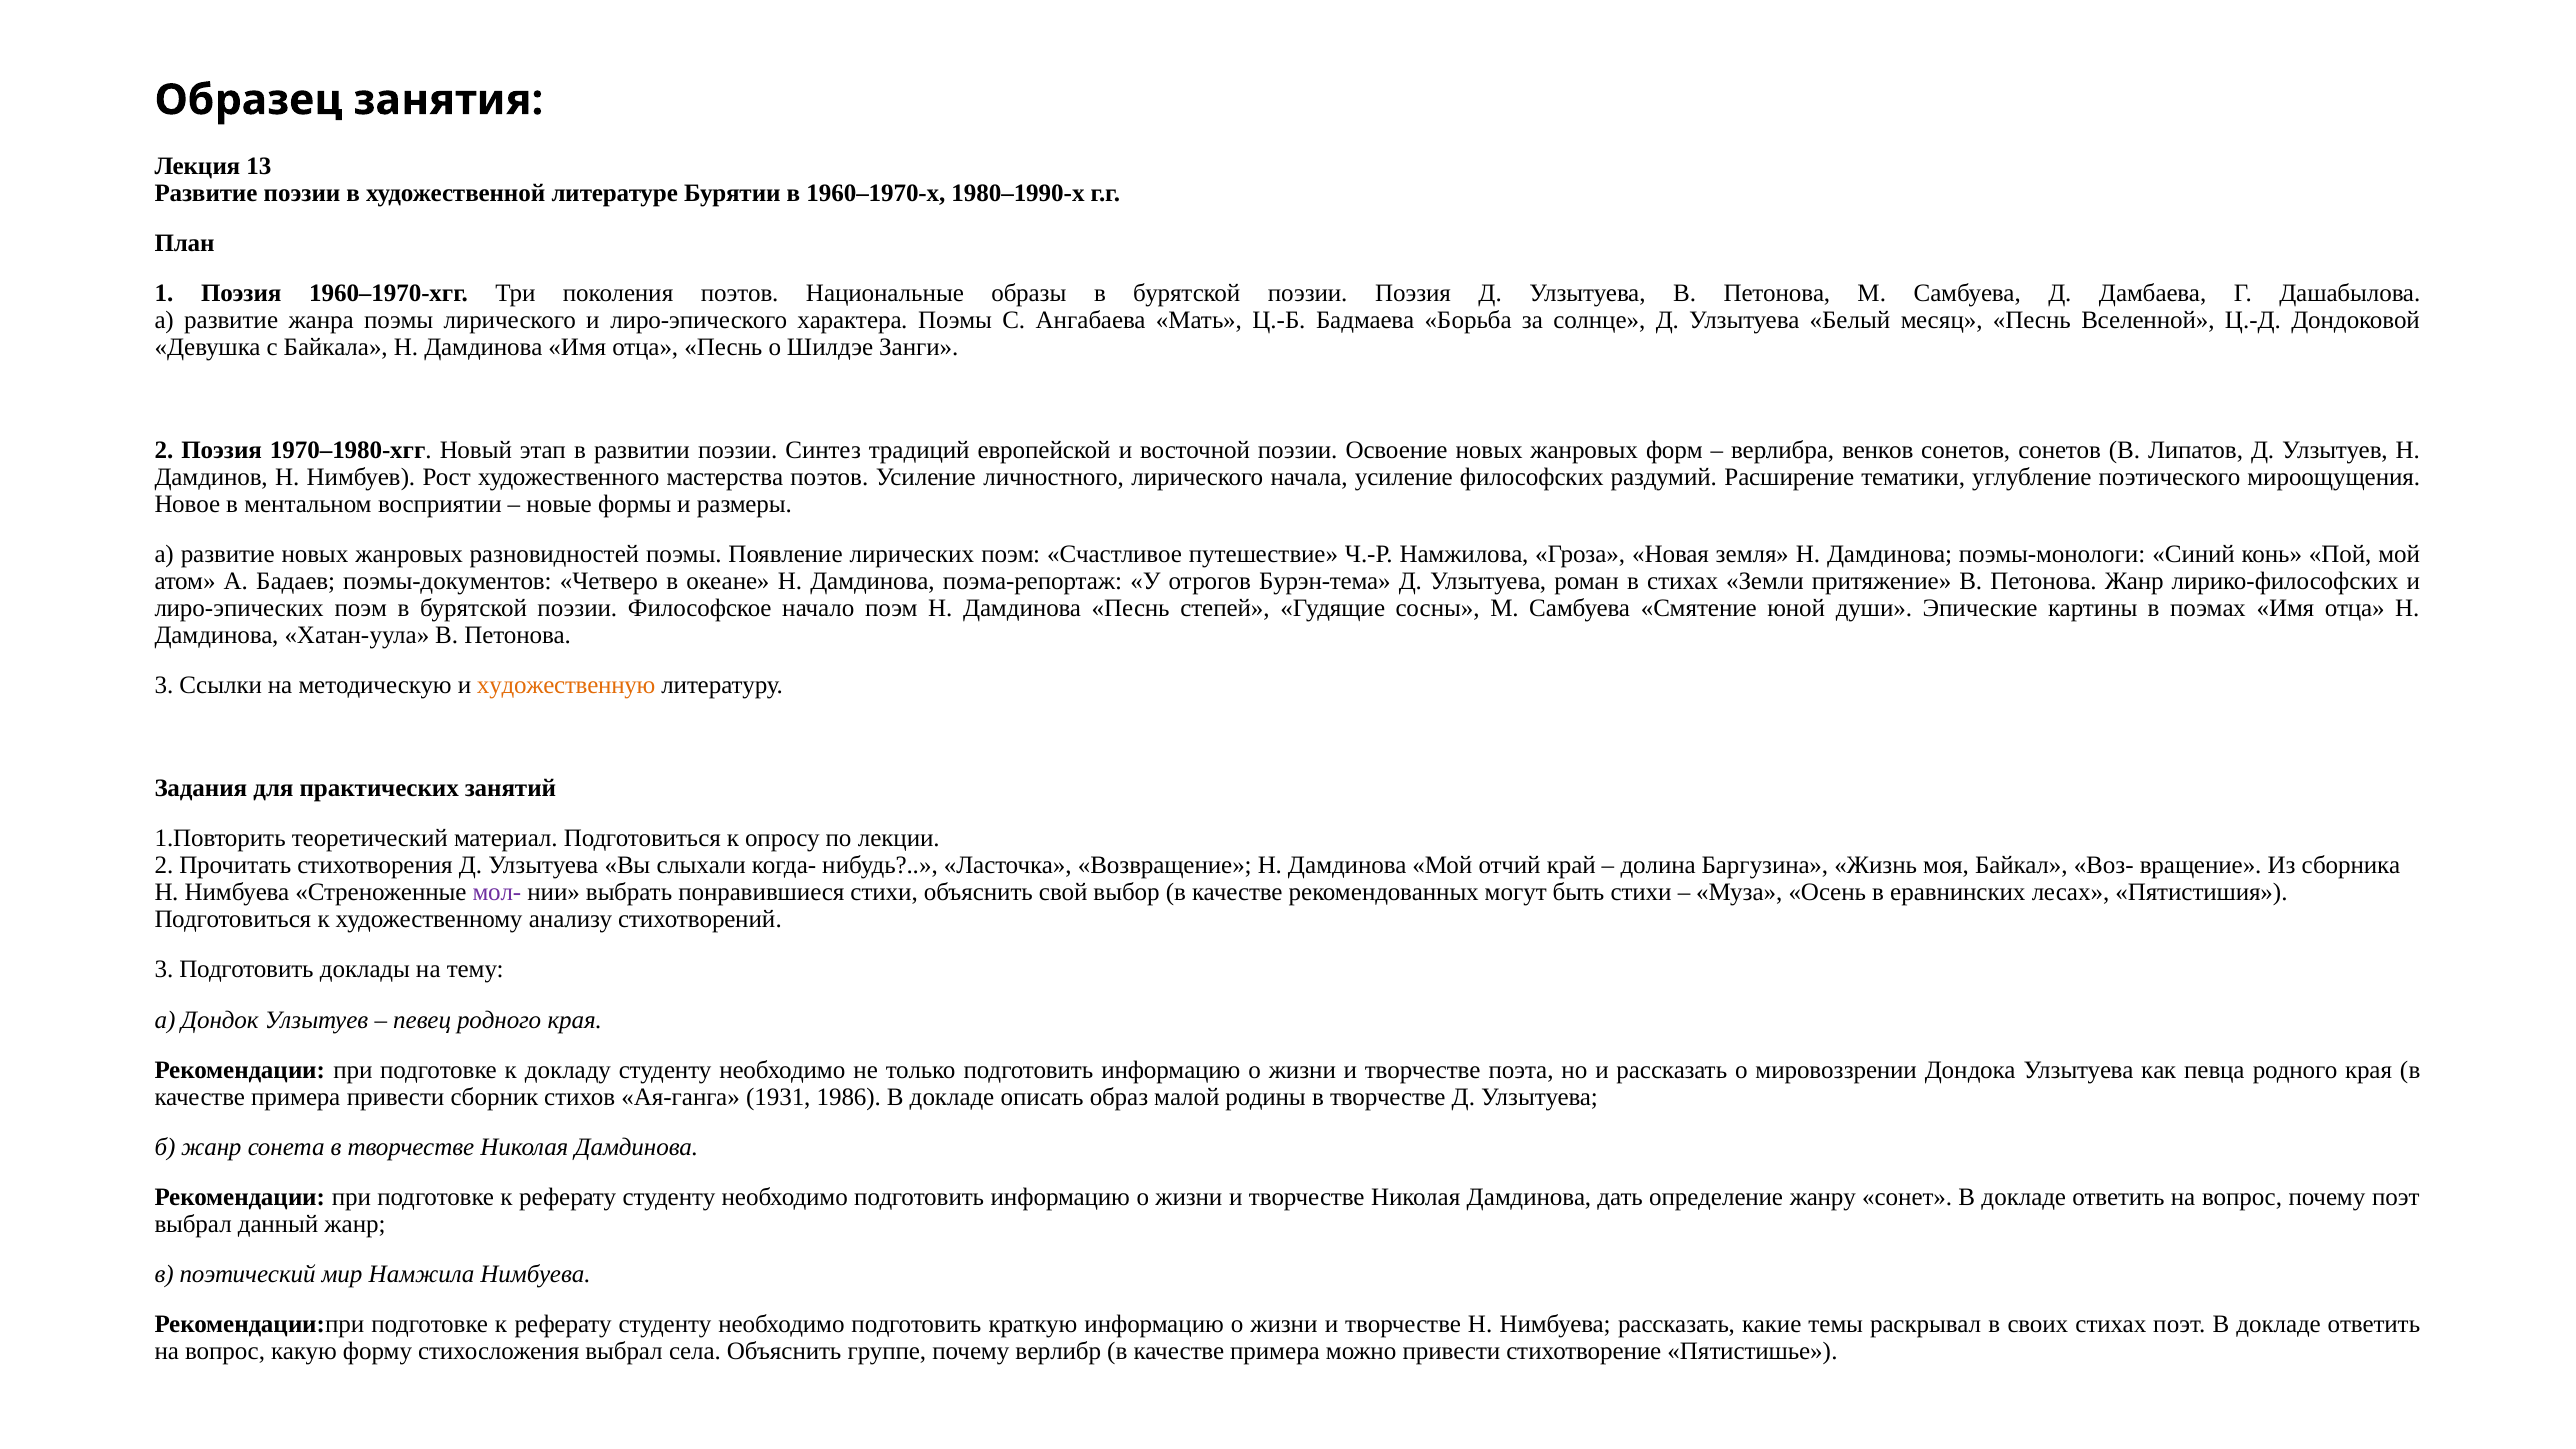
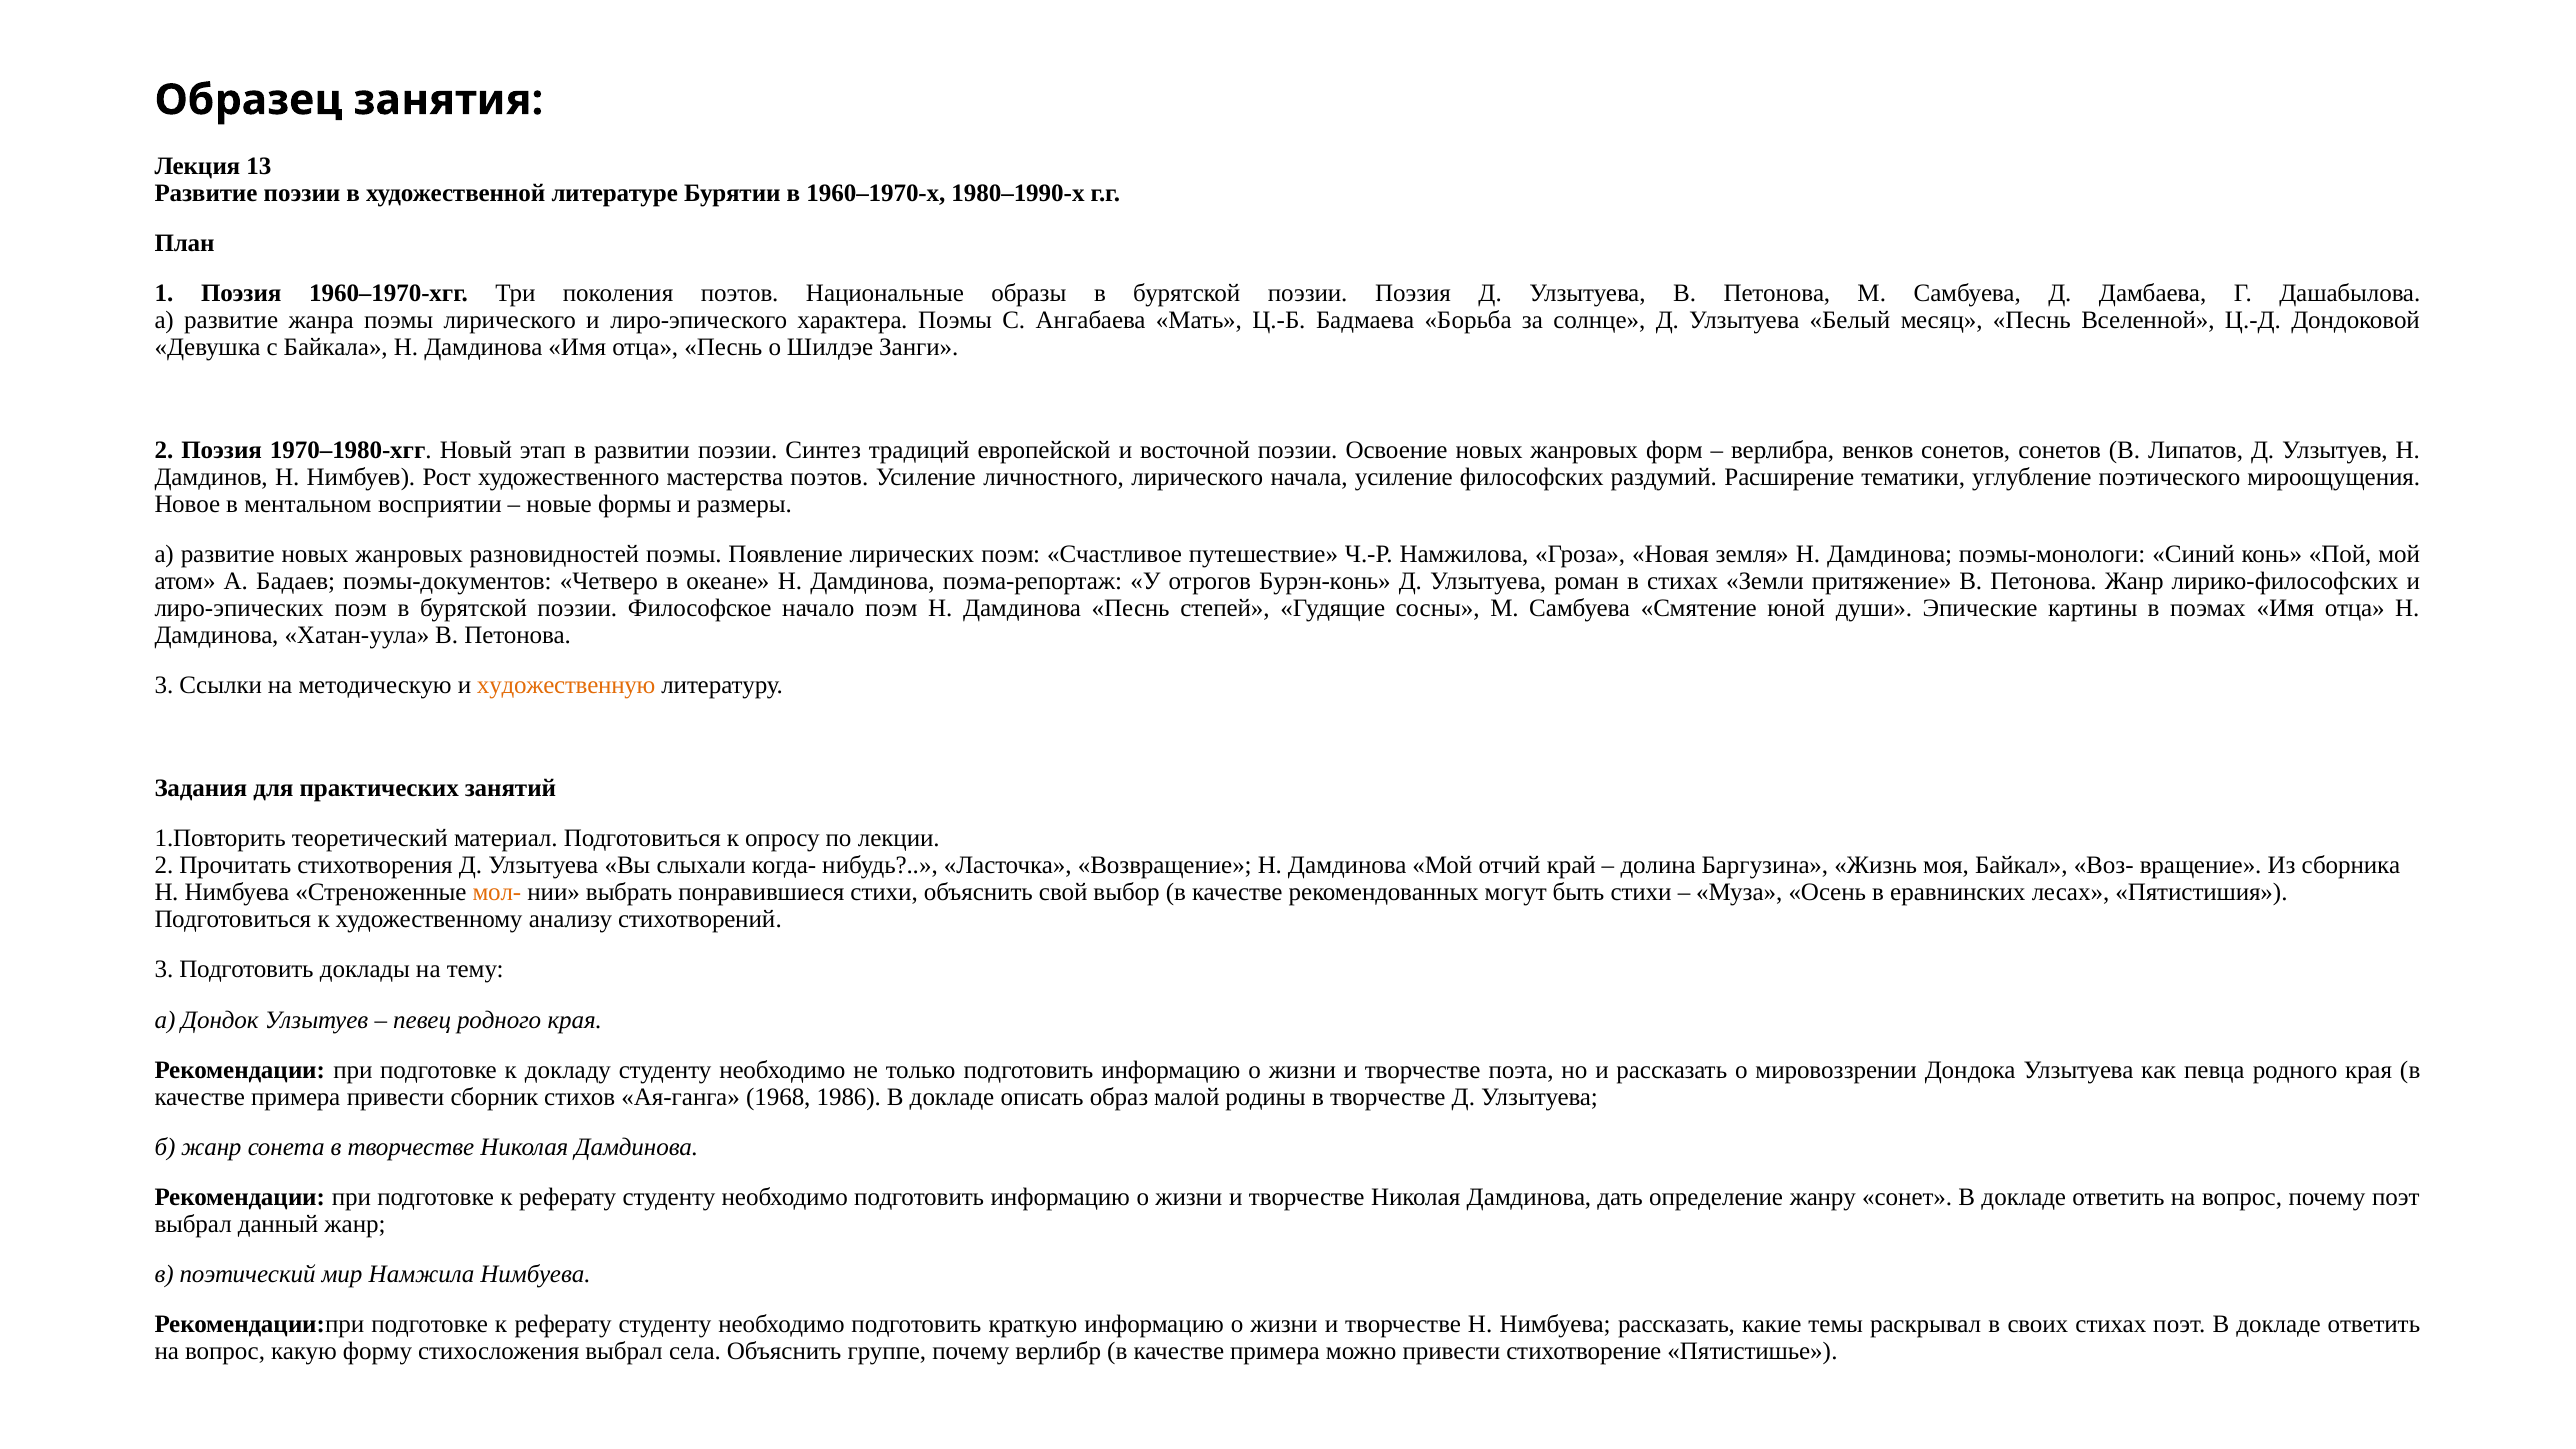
Бурэн-тема: Бурэн-тема -> Бурэн-конь (1325, 581)
мол- colour: purple -> orange (497, 893)
1931: 1931 -> 1968 (778, 1097)
